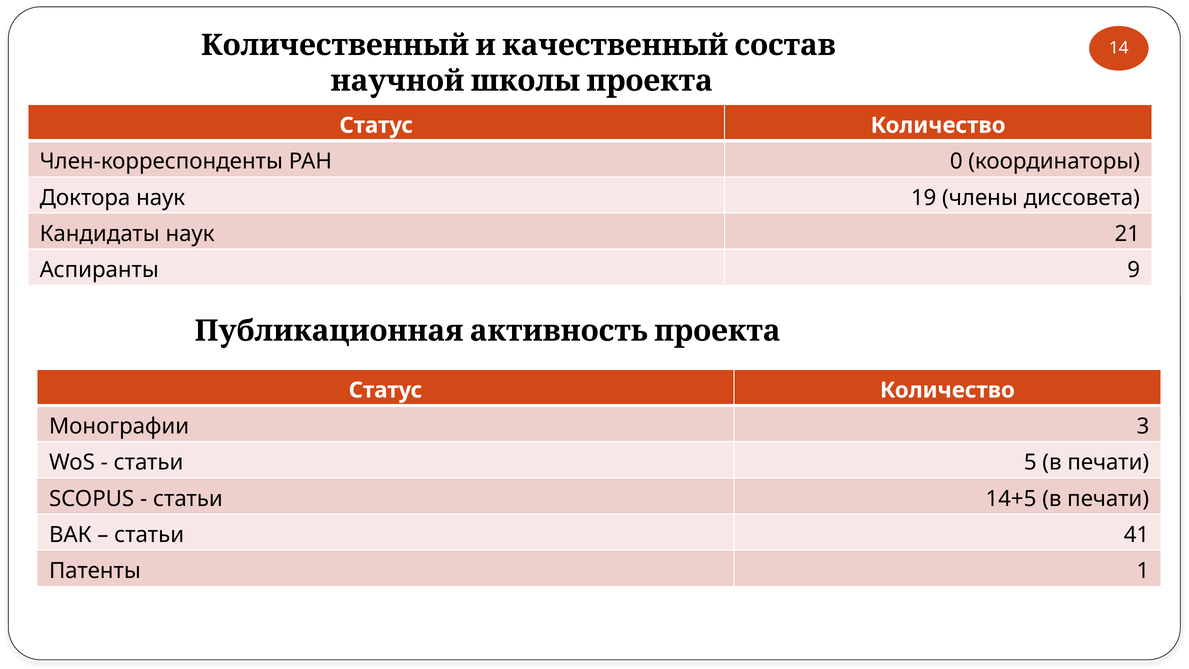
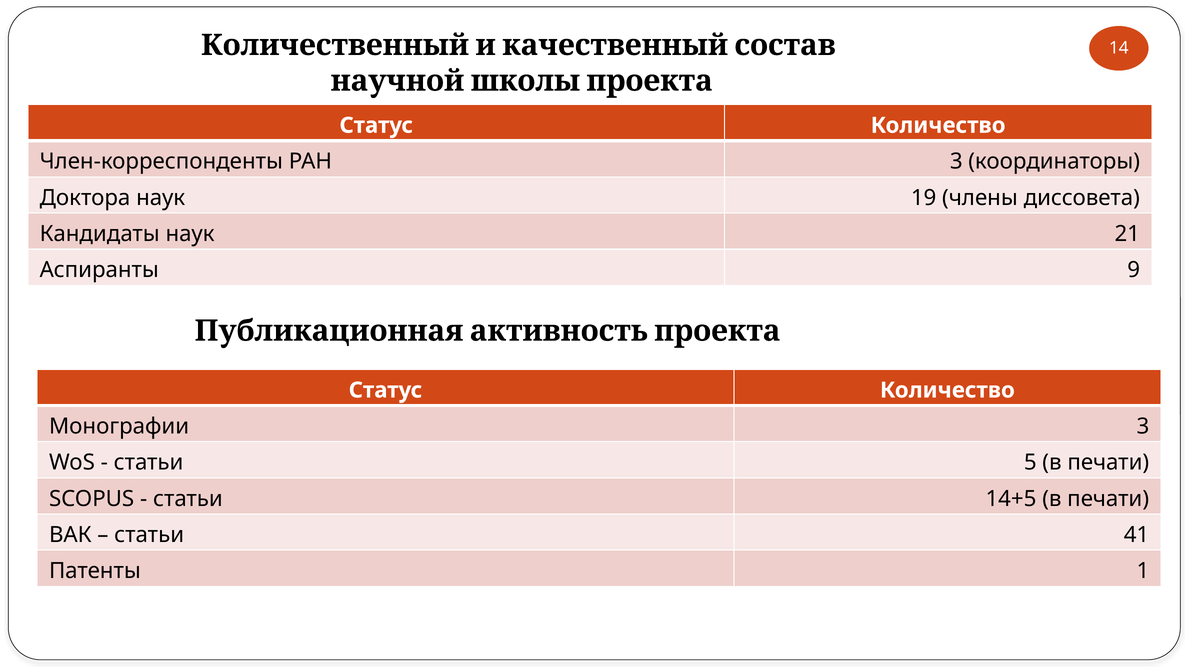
РАН 0: 0 -> 3 (956, 162)
